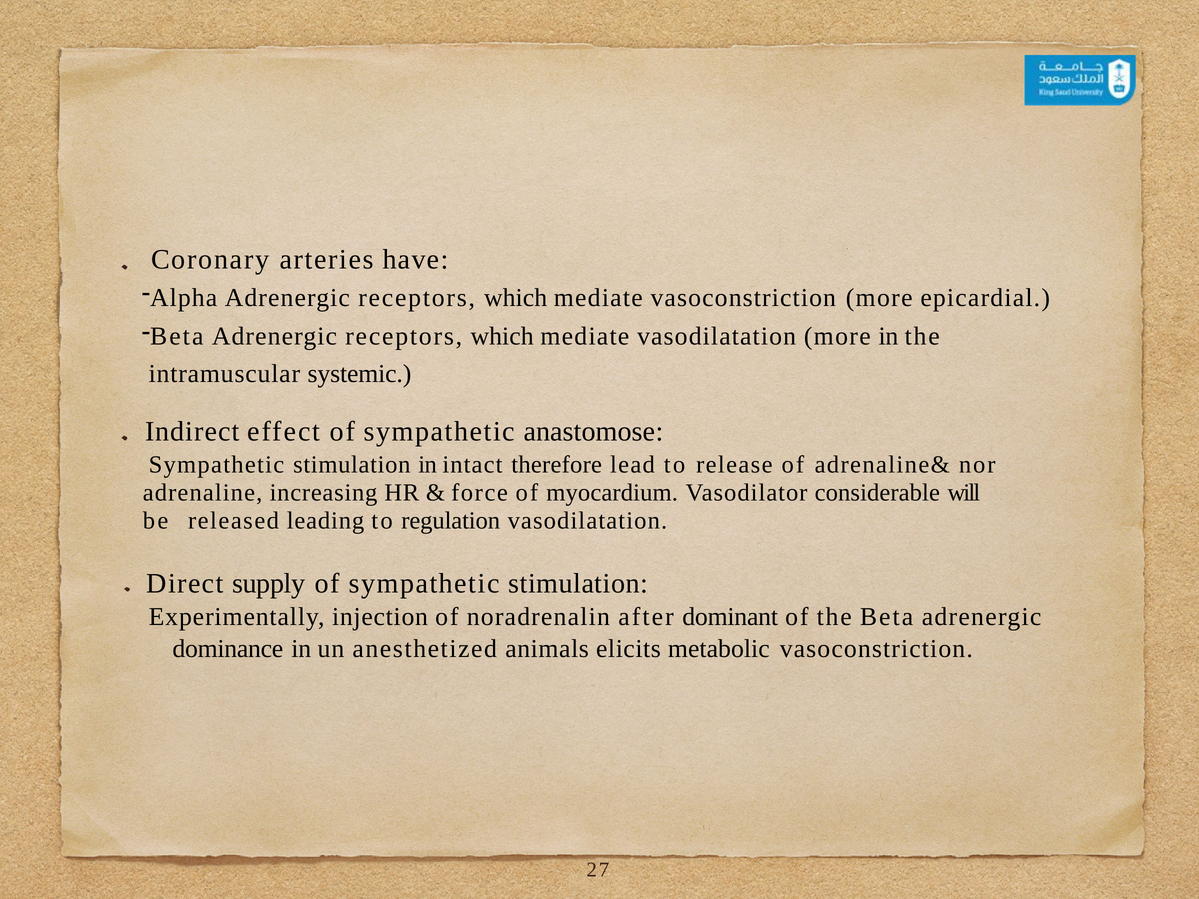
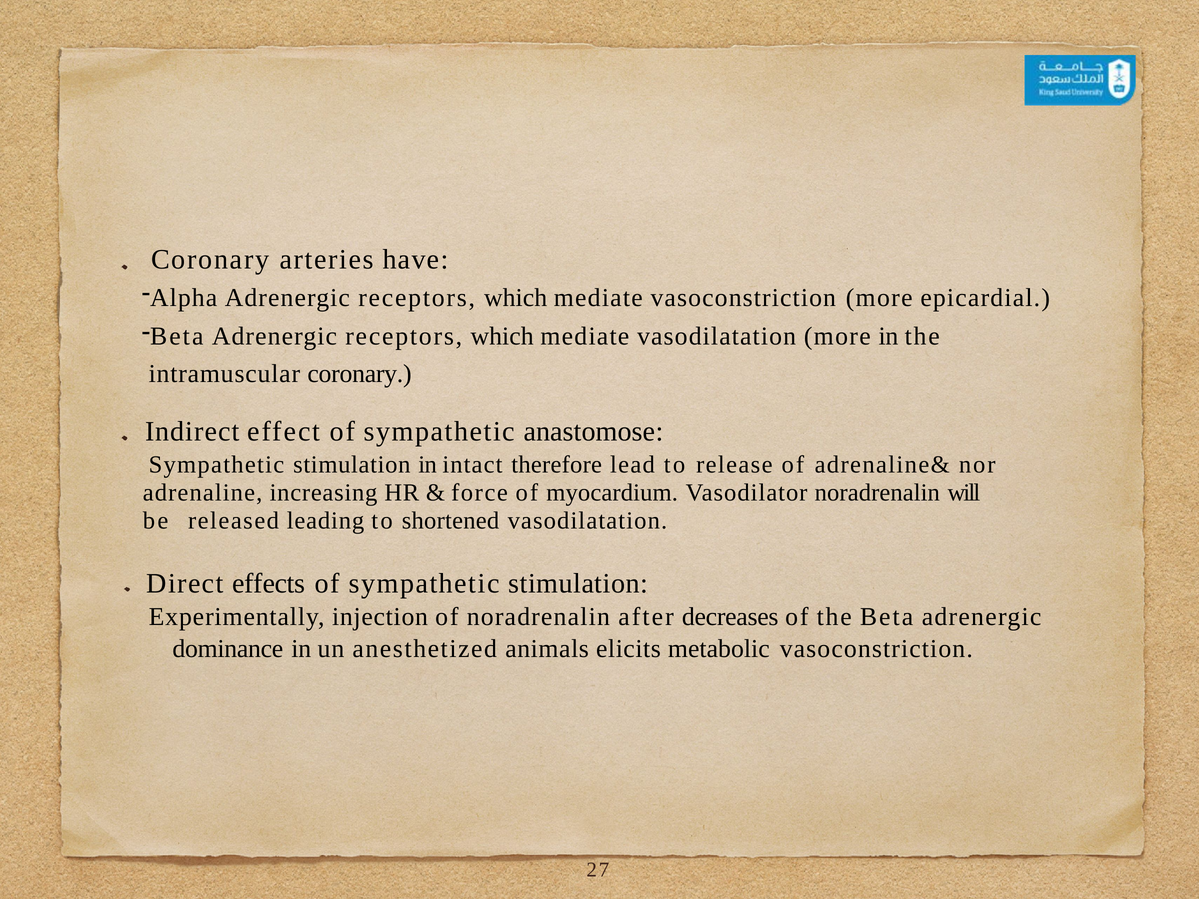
intramuscular systemic: systemic -> coronary (360, 374)
Vasodilator considerable: considerable -> noradrenalin (877, 493)
regulation: regulation -> shortened (451, 521)
supply: supply -> effects (269, 584)
dominant: dominant -> decreases (730, 617)
